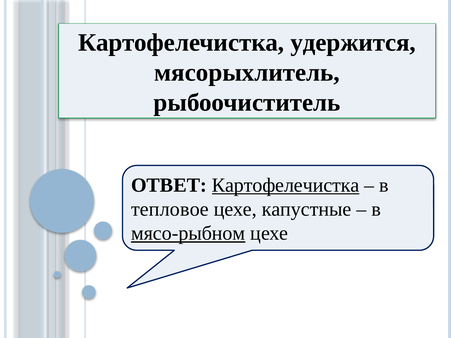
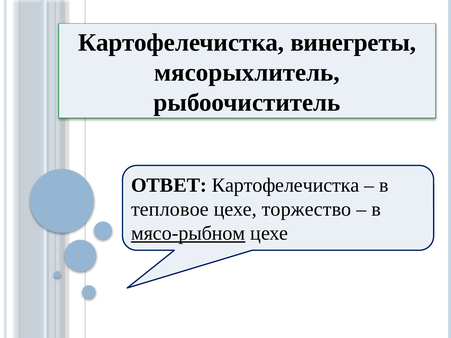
удержится: удержится -> винегреты (353, 43)
Картофелечистка underline: present -> none (286, 185)
капустные: капустные -> торжество (307, 209)
